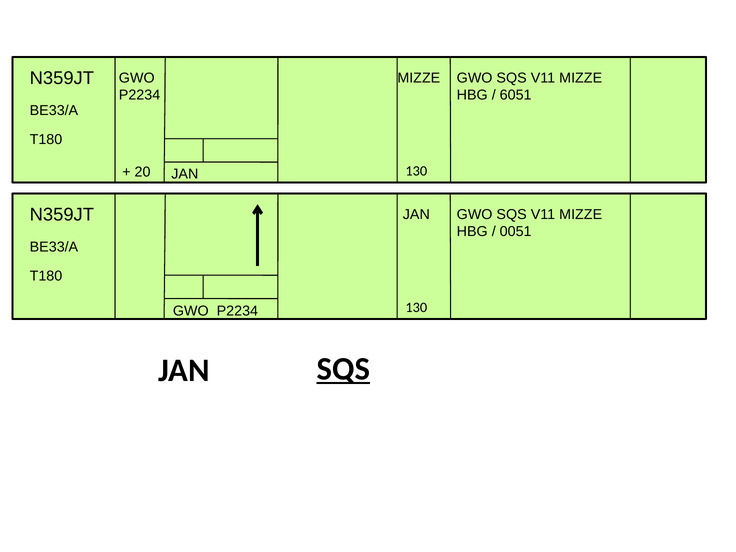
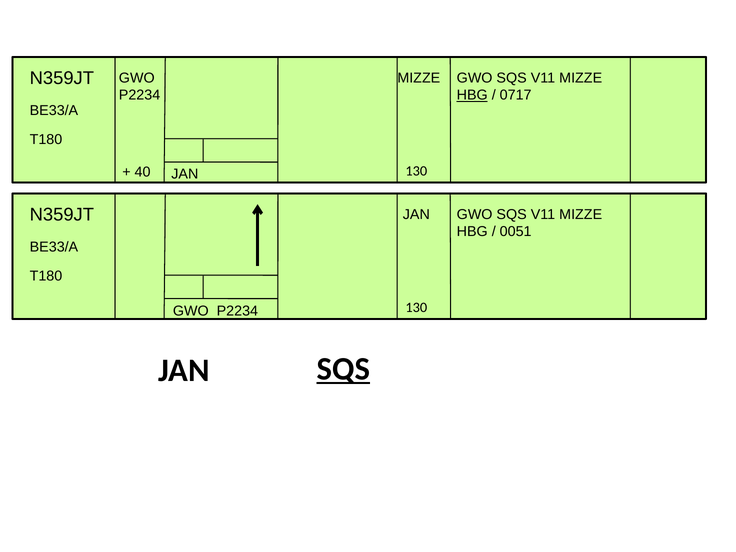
HBG underline: none -> present (472, 95)
6051: 6051 -> 0717 (516, 95)
20: 20 -> 40 (143, 172)
